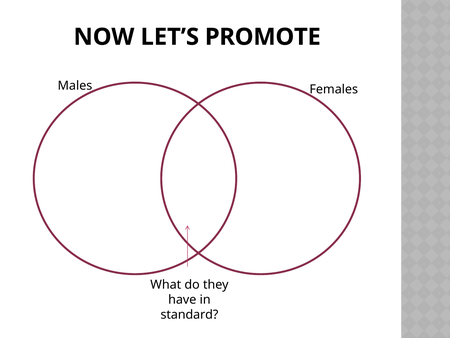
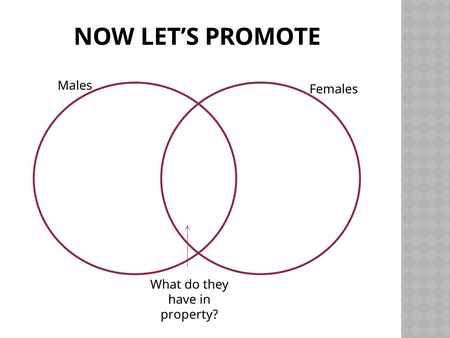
standard: standard -> property (189, 314)
